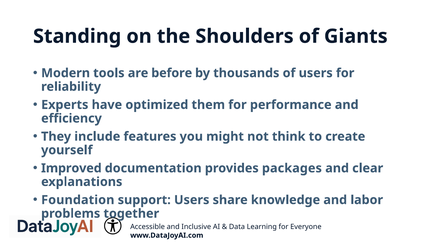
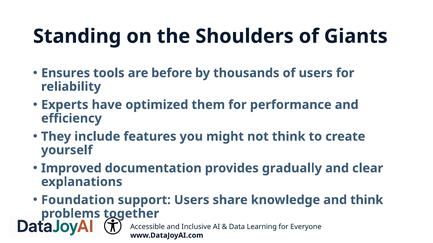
Modern: Modern -> Ensures (66, 73)
packages: packages -> gradually (292, 169)
and labor: labor -> think (367, 200)
